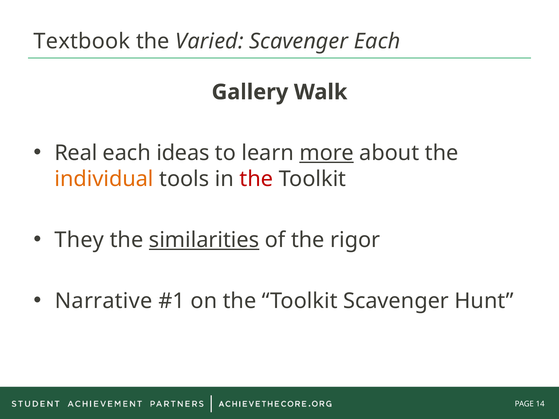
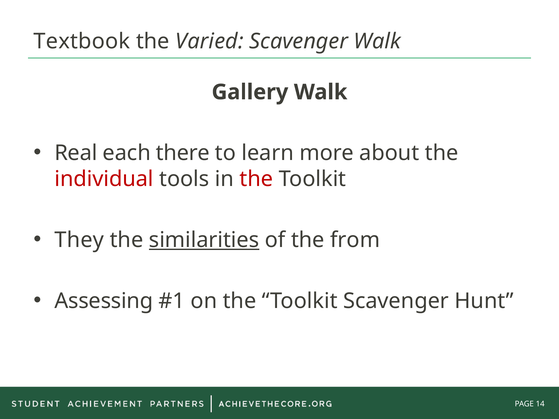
Scavenger Each: Each -> Walk (377, 41)
ideas: ideas -> there (183, 153)
more underline: present -> none (327, 153)
individual colour: orange -> red (104, 179)
rigor: rigor -> from (355, 240)
Narrative: Narrative -> Assessing (104, 301)
